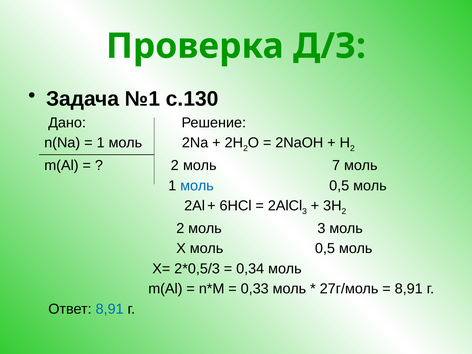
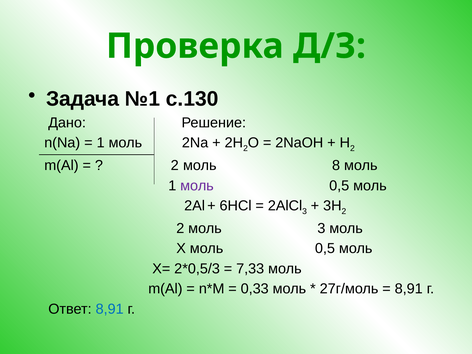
7: 7 -> 8 (336, 165)
моль colour: blue -> purple (197, 186)
0,34: 0,34 -> 7,33 (250, 269)
